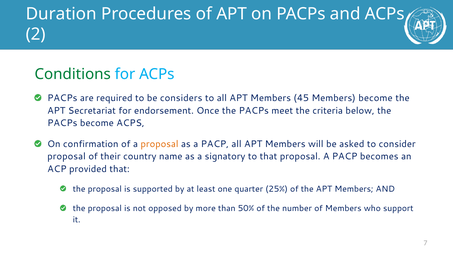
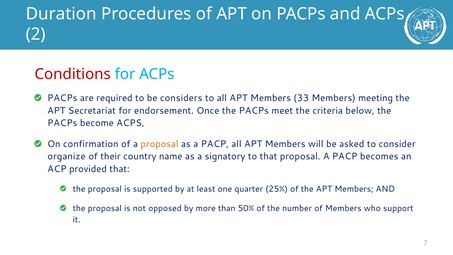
Conditions colour: green -> red (73, 74)
45: 45 -> 33 (301, 98)
Members become: become -> meeting (376, 98)
proposal: proposal -> organize (67, 156)
